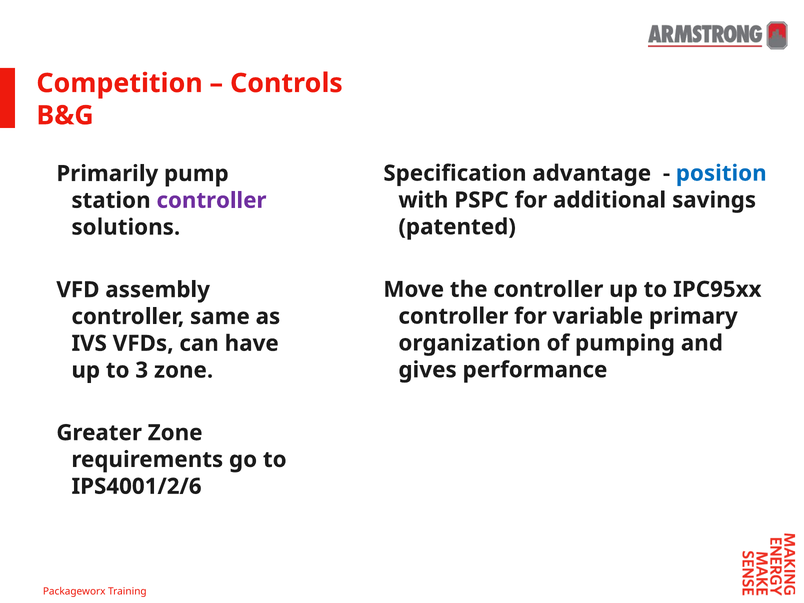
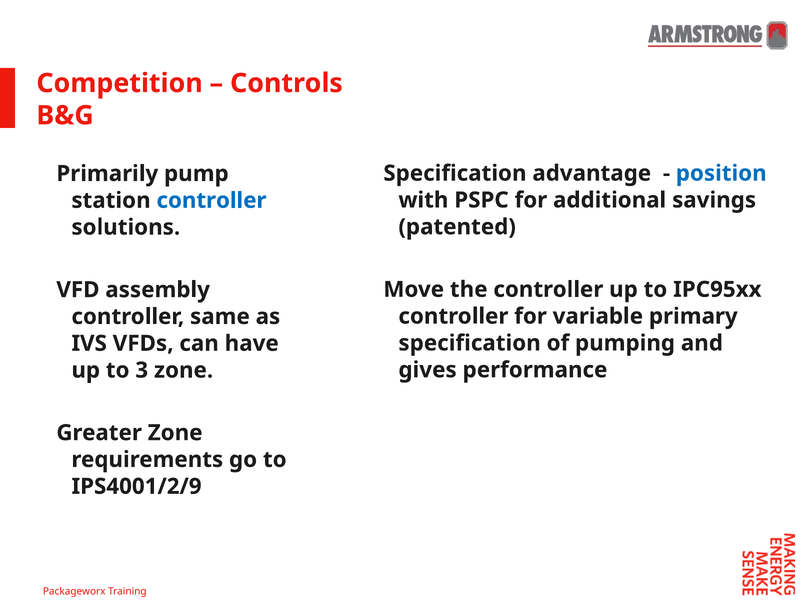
controller colour: purple -> blue (211, 200)
organization: organization -> specification (470, 343)
IPS4001/2/6: IPS4001/2/6 -> IPS4001/2/9 (137, 486)
